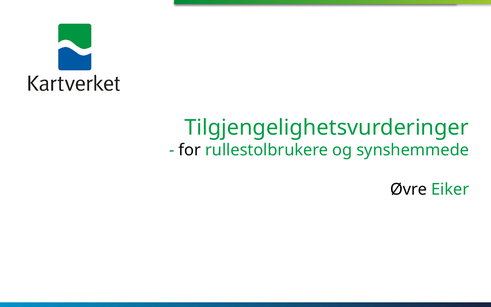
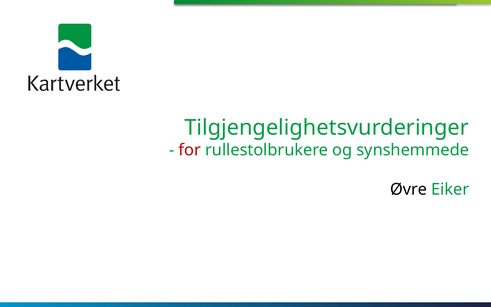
for colour: black -> red (190, 150)
